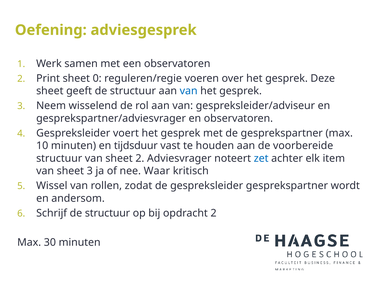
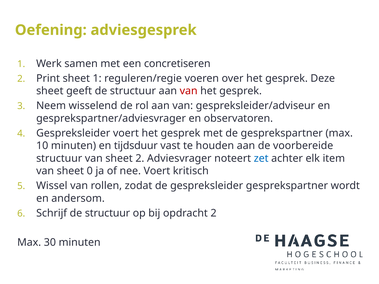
een observatoren: observatoren -> concretiseren (177, 64)
sheet 0: 0 -> 1 (97, 78)
van colour: blue -> red (189, 91)
sheet 3: 3 -> 0 (90, 171)
nee Waar: Waar -> Voert (157, 171)
